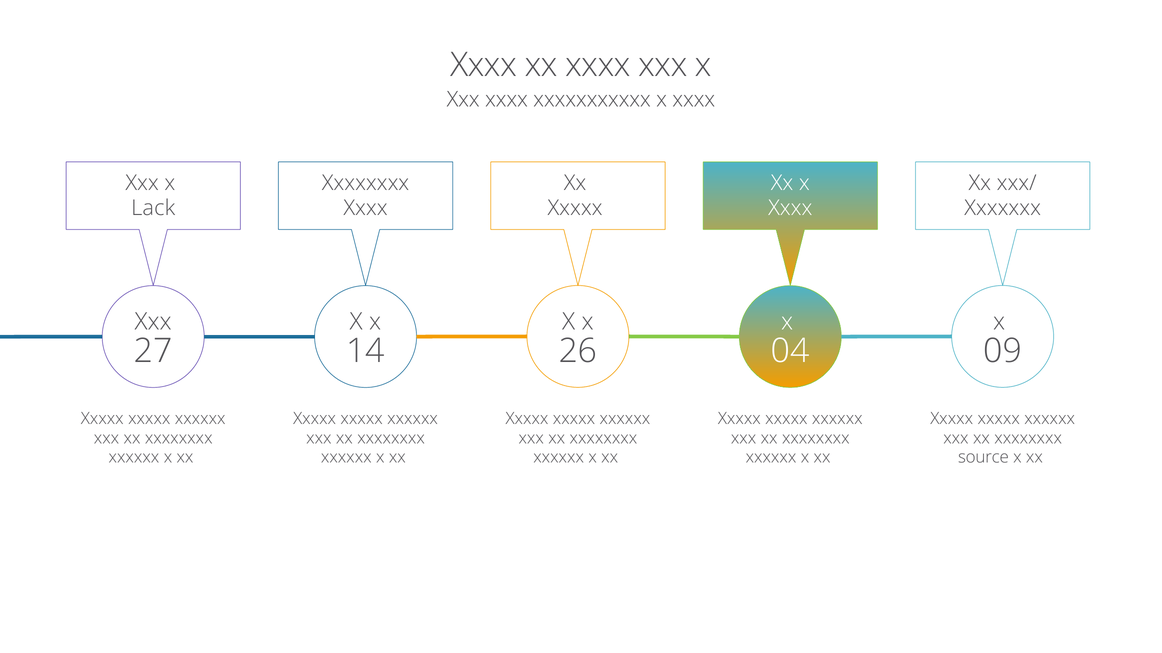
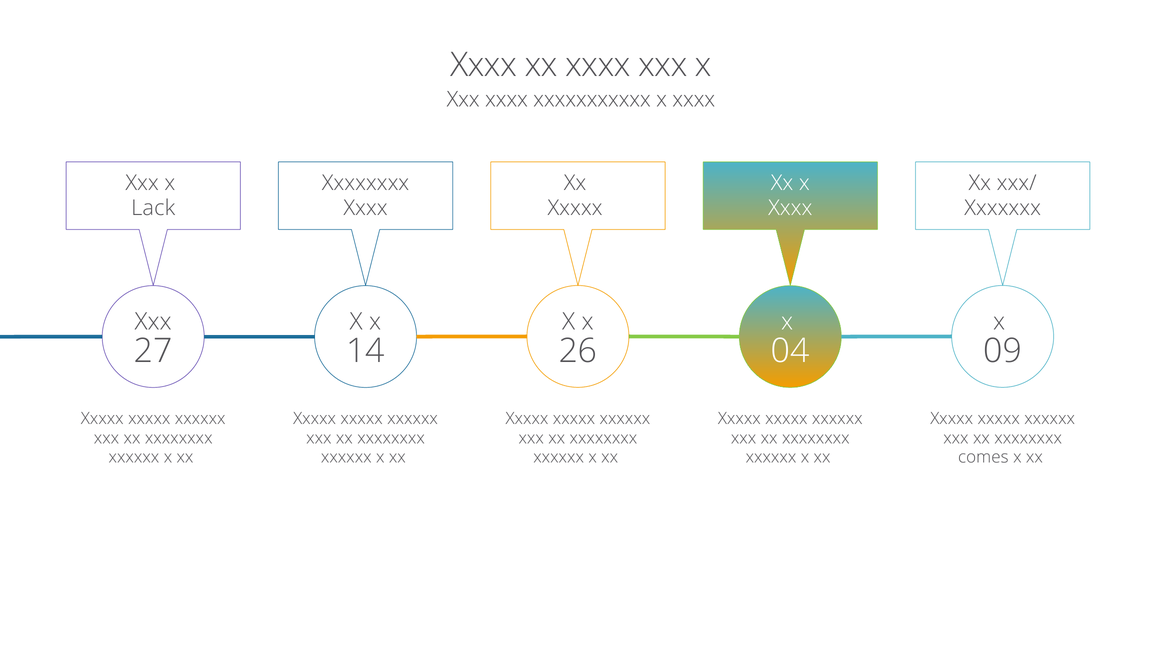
source: source -> comes (983, 458)
